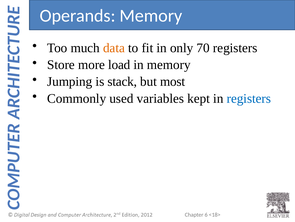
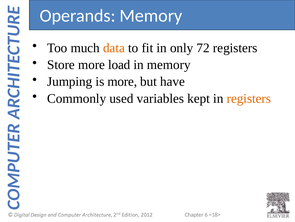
70: 70 -> 72 (203, 48)
is stack: stack -> more (122, 81)
most: most -> have (173, 81)
registers colour: blue -> orange (249, 98)
